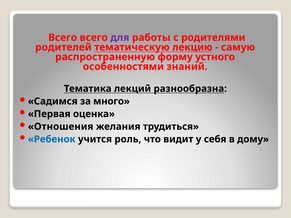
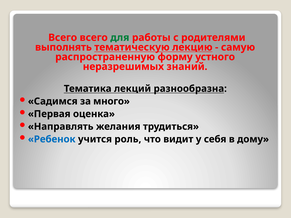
для colour: purple -> green (120, 38)
родителей: родителей -> выполнять (63, 47)
особенностями: особенностями -> неразрешимых (123, 67)
Отношения: Отношения -> Направлять (61, 127)
